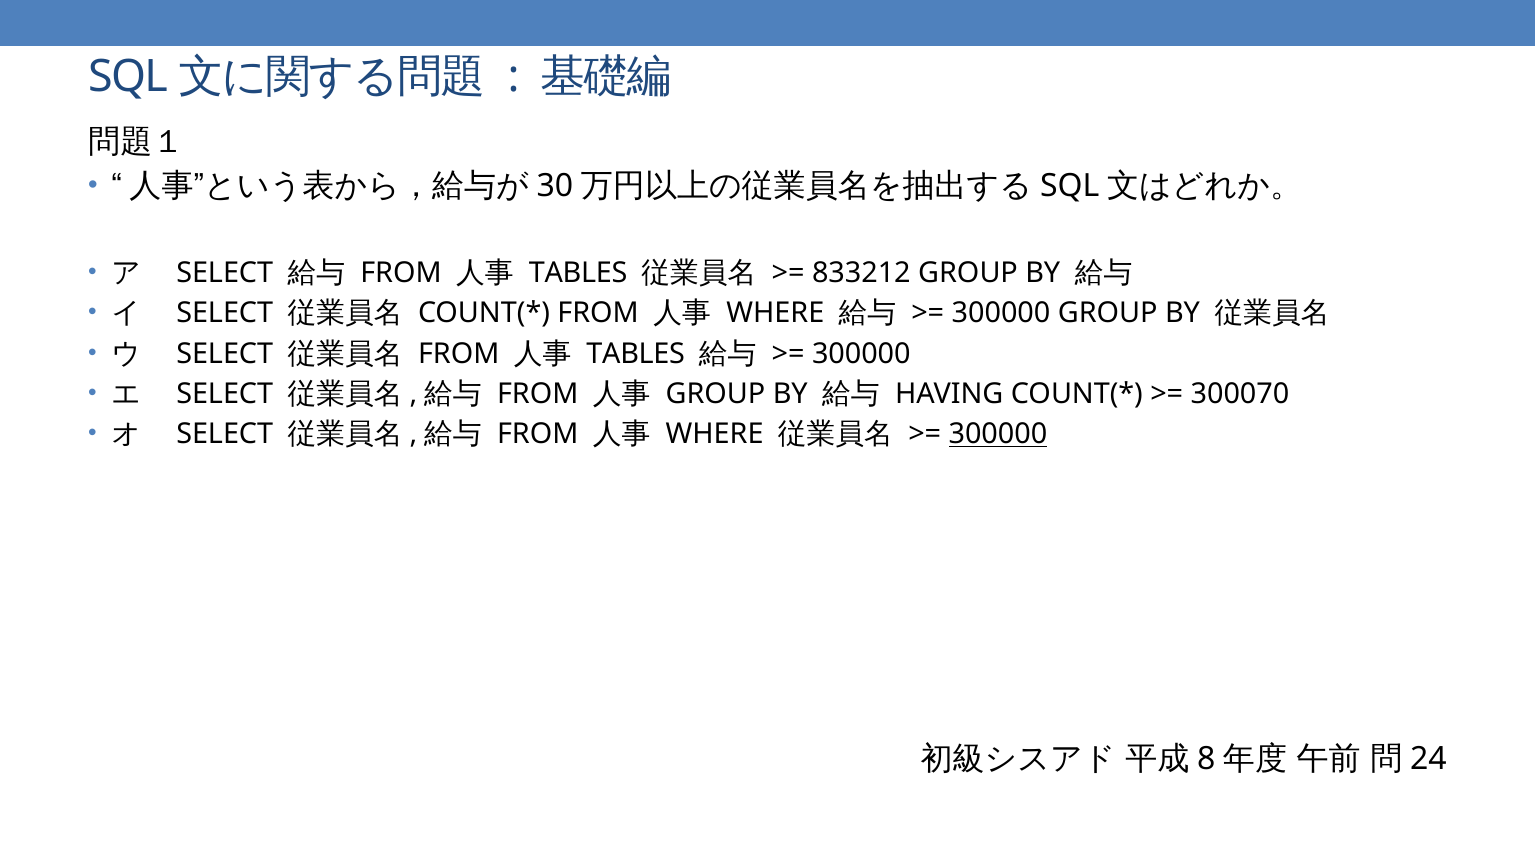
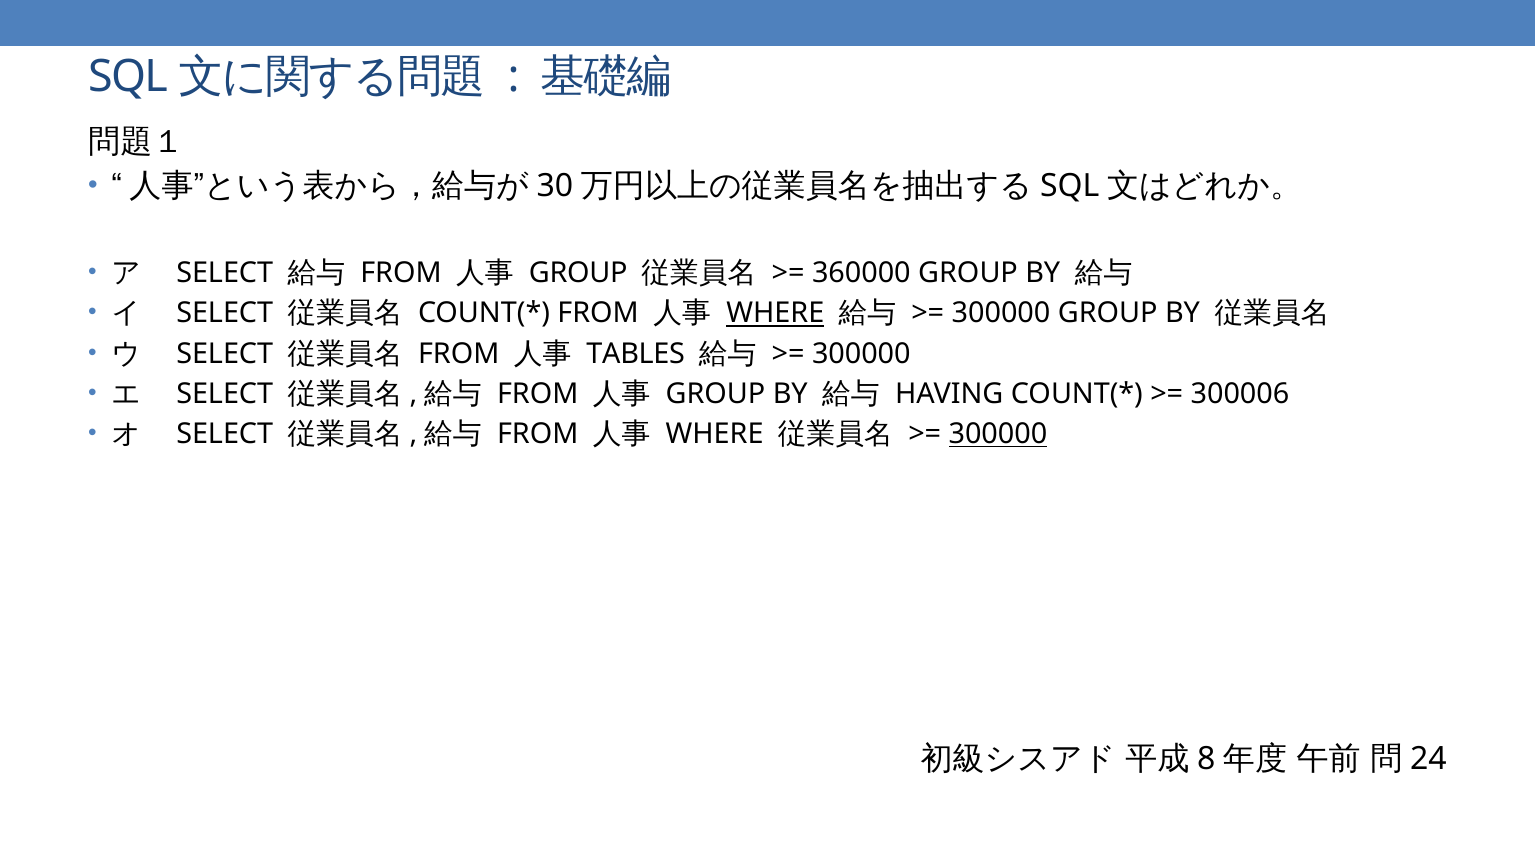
TABLES: TABLES -> GROUP (578, 273)
833212: 833212 -> 360000 (861, 273)
WHERE underline: none -> present (775, 314)
300070: 300070 -> 300006 (1240, 394)
